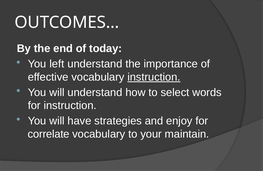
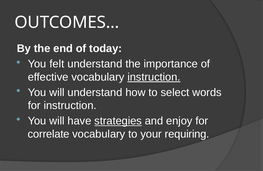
left: left -> felt (57, 64)
strategies underline: none -> present (118, 121)
maintain: maintain -> requiring (187, 134)
